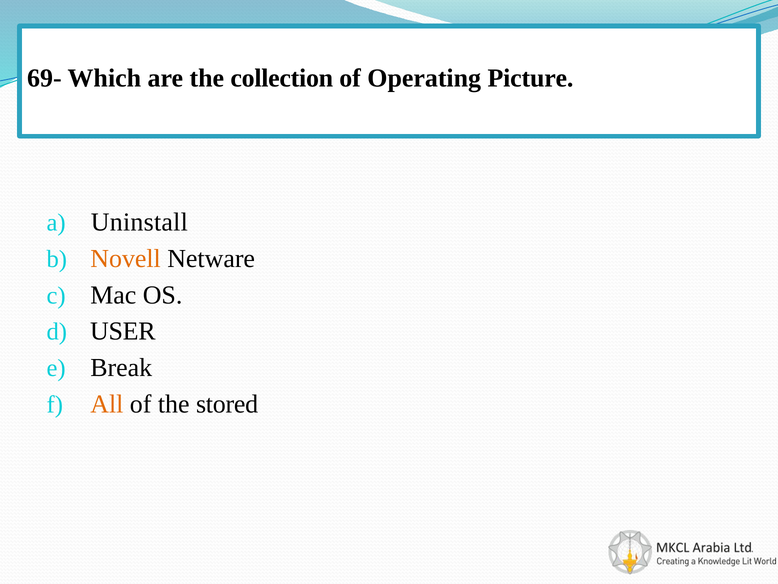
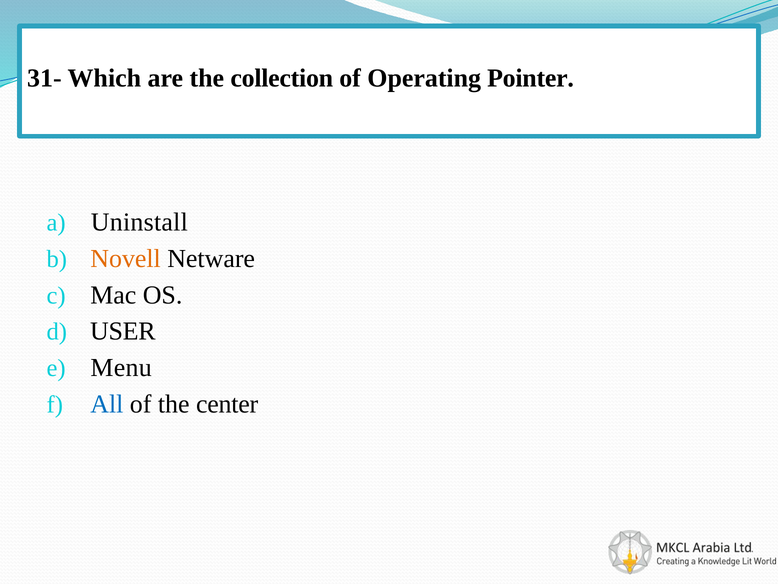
69-: 69- -> 31- (44, 78)
Picture: Picture -> Pointer (531, 78)
Break: Break -> Menu (121, 367)
All colour: orange -> blue (107, 404)
stored: stored -> center (227, 404)
